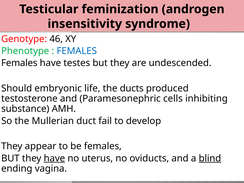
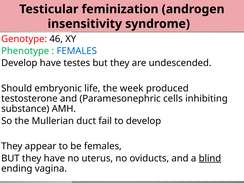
Females: Females -> Develop (19, 63)
ducts: ducts -> week (132, 88)
have underline: present -> none (54, 158)
